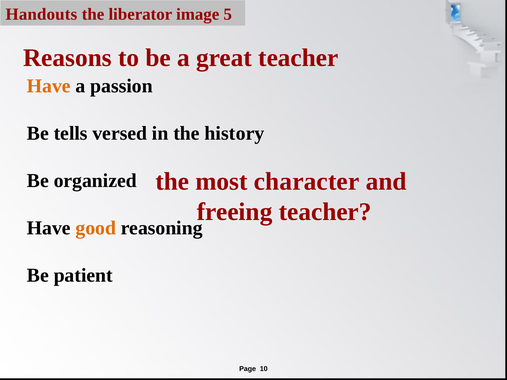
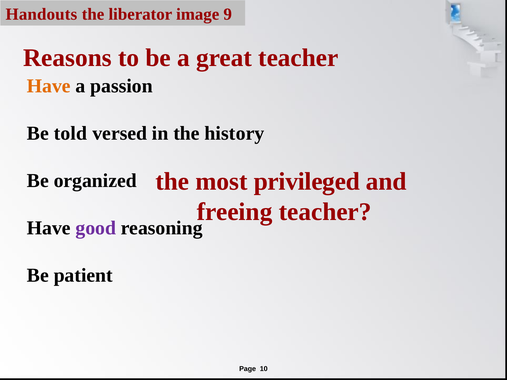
5: 5 -> 9 (228, 14)
tells: tells -> told (71, 133)
character: character -> privileged (307, 182)
good colour: orange -> purple (96, 228)
